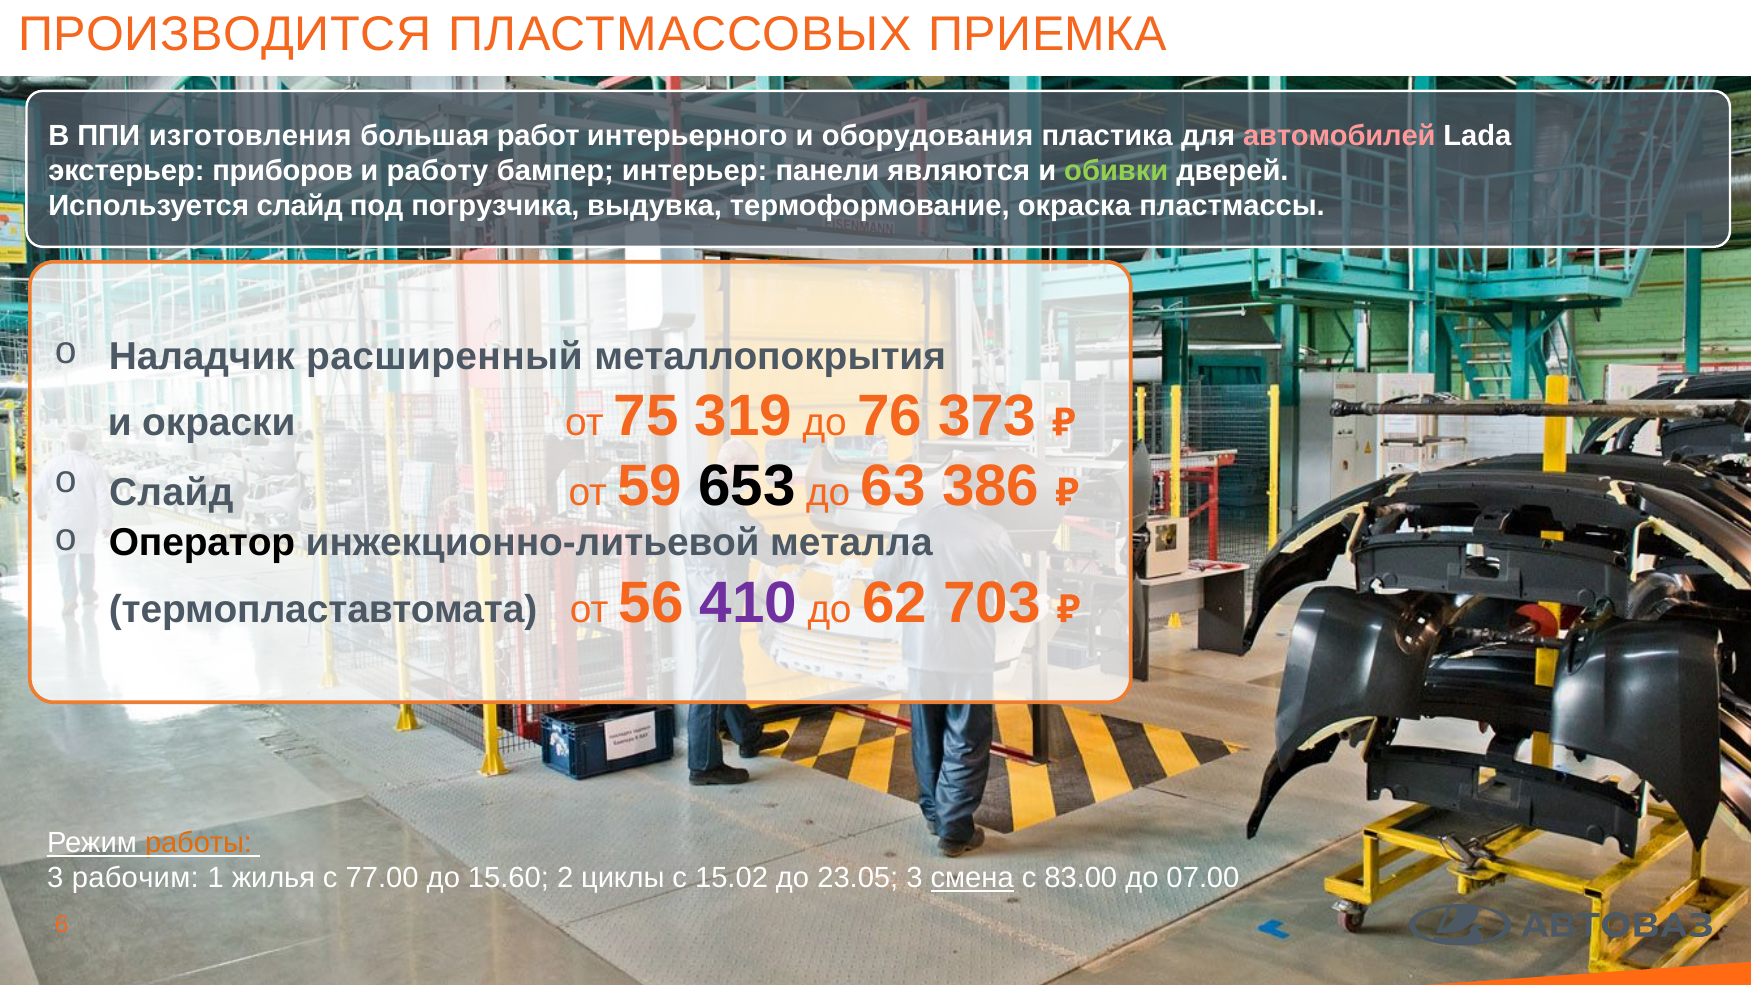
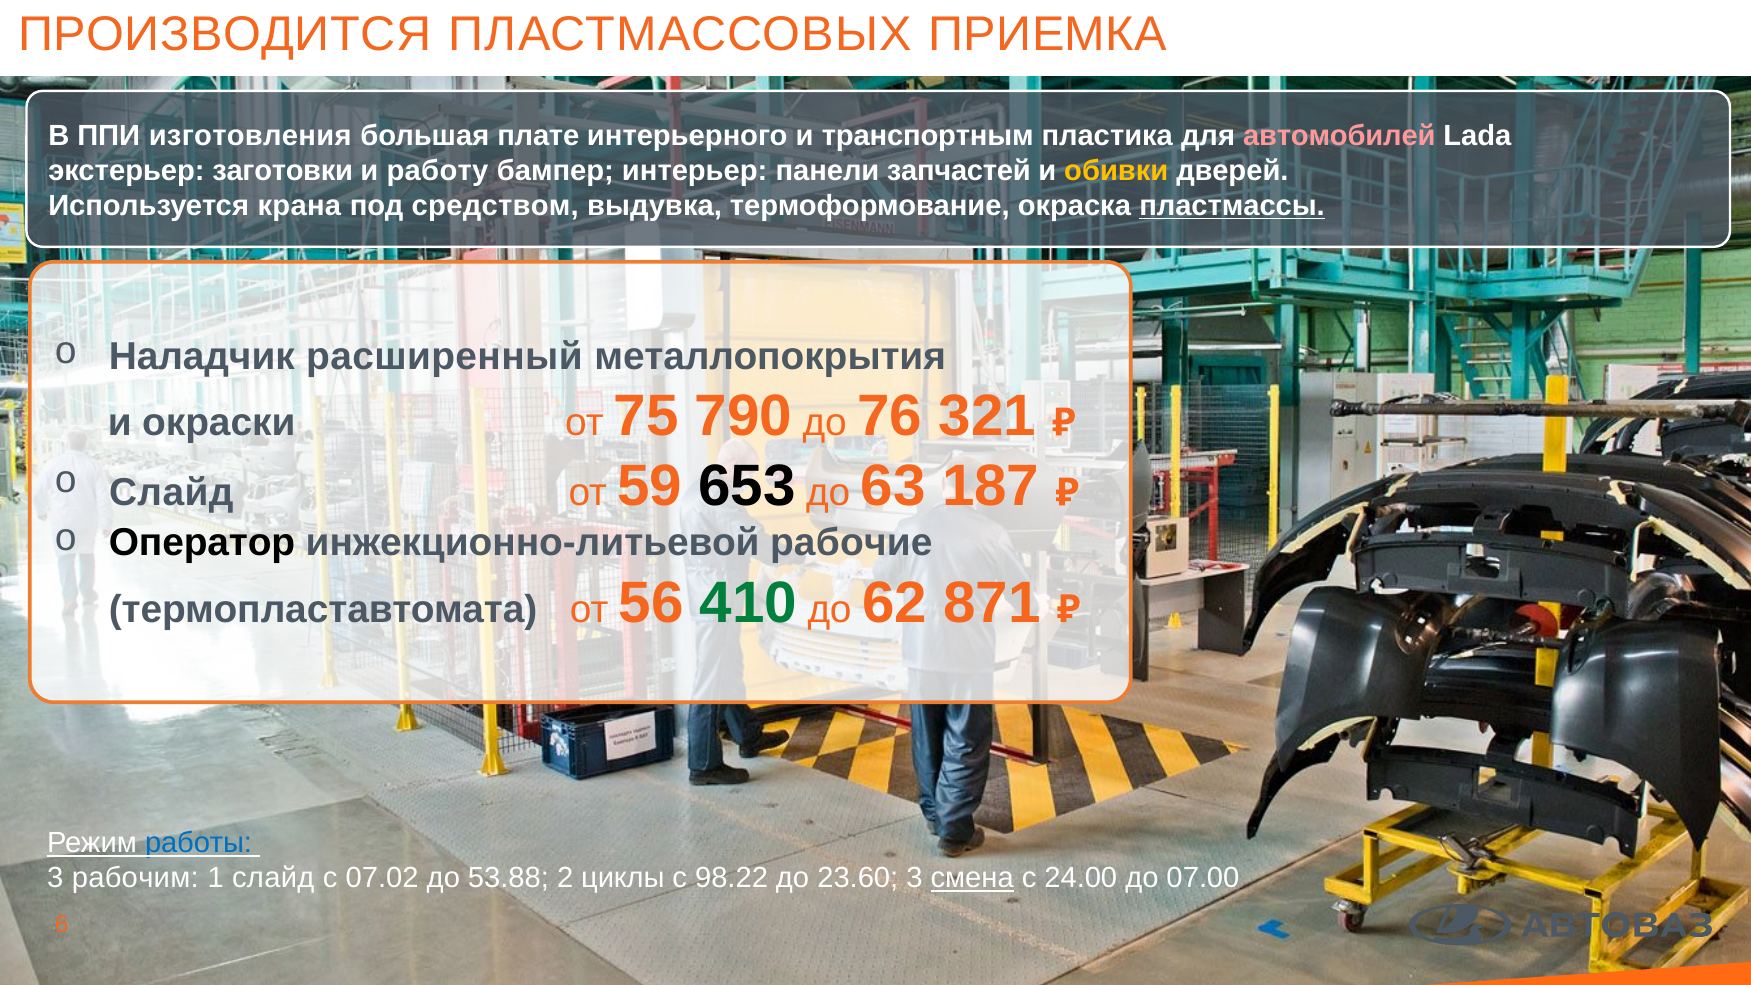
работ: работ -> плате (538, 136)
оборудования: оборудования -> транспортным (928, 136)
приборов: приборов -> заготовки (283, 171)
являются: являются -> запчастей (959, 171)
обивки colour: light green -> yellow (1116, 171)
Используется слайд: слайд -> крана (299, 206)
погрузчика: погрузчика -> средством (495, 206)
пластмассы underline: none -> present (1232, 206)
319: 319 -> 790 (744, 416)
373: 373 -> 321 (987, 416)
386: 386 -> 187 (991, 486)
металла: металла -> рабочие (851, 543)
410 colour: purple -> green (748, 603)
703: 703 -> 871 (992, 603)
работы colour: orange -> blue (199, 843)
1 жилья: жилья -> слайд (273, 878)
77.00: 77.00 -> 07.02 (382, 878)
15.60: 15.60 -> 53.88 (508, 878)
15.02: 15.02 -> 98.22 (732, 878)
23.05: 23.05 -> 23.60 (858, 878)
83.00: 83.00 -> 24.00 (1081, 878)
